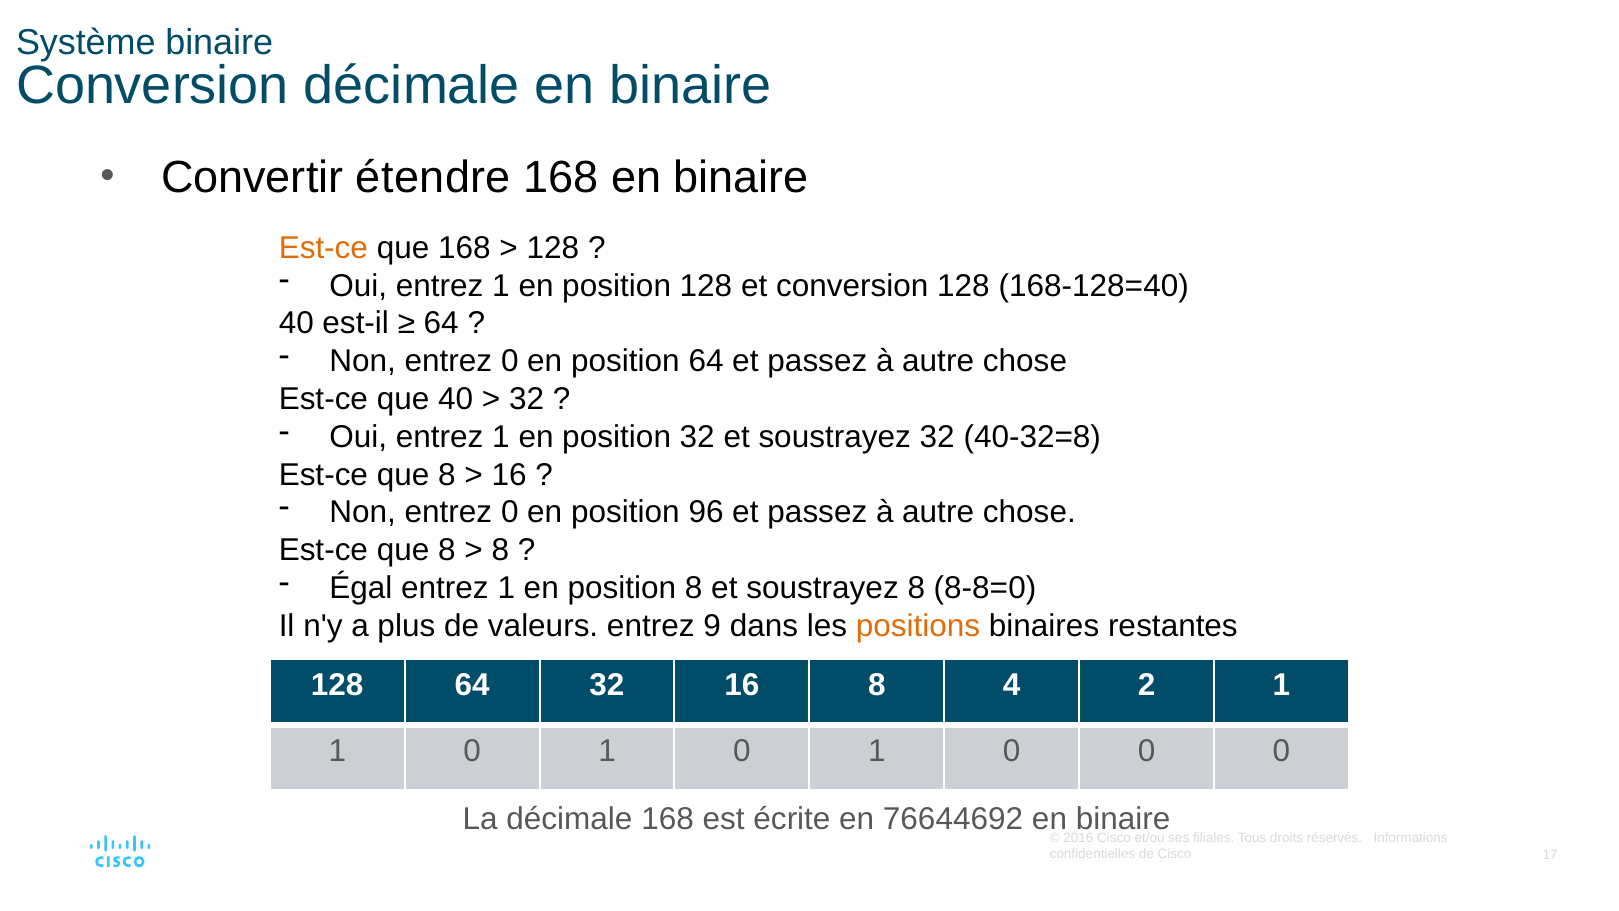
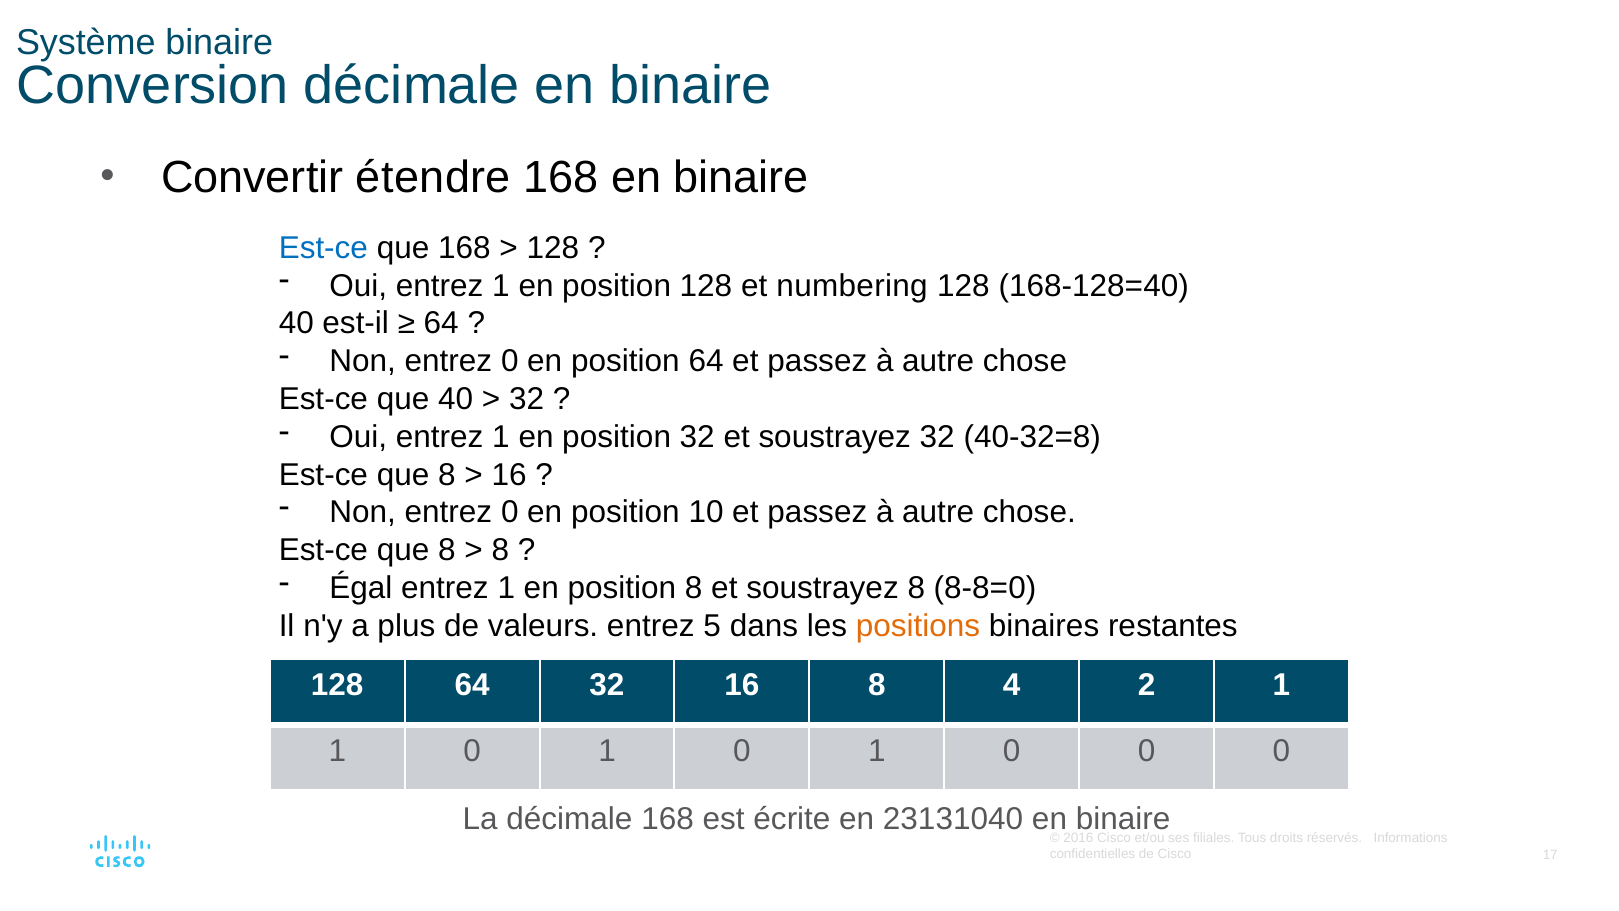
Est-ce colour: orange -> blue (323, 248)
et conversion: conversion -> numbering (852, 286)
96: 96 -> 10 (706, 512)
9: 9 -> 5 (712, 626)
76644692: 76644692 -> 23131040 (953, 819)
